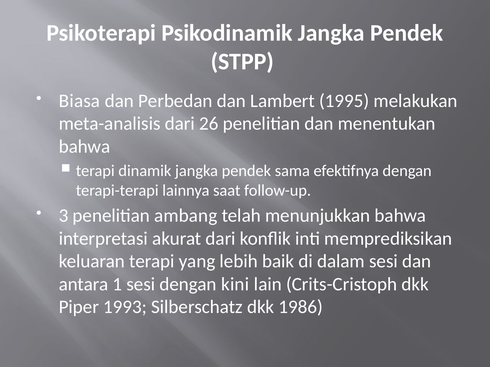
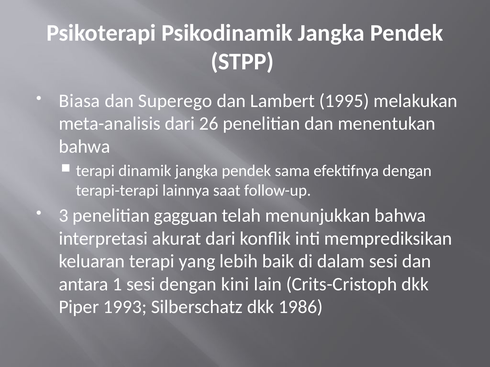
Perbedan: Perbedan -> Superego (175, 101)
ambang: ambang -> gagguan (186, 216)
